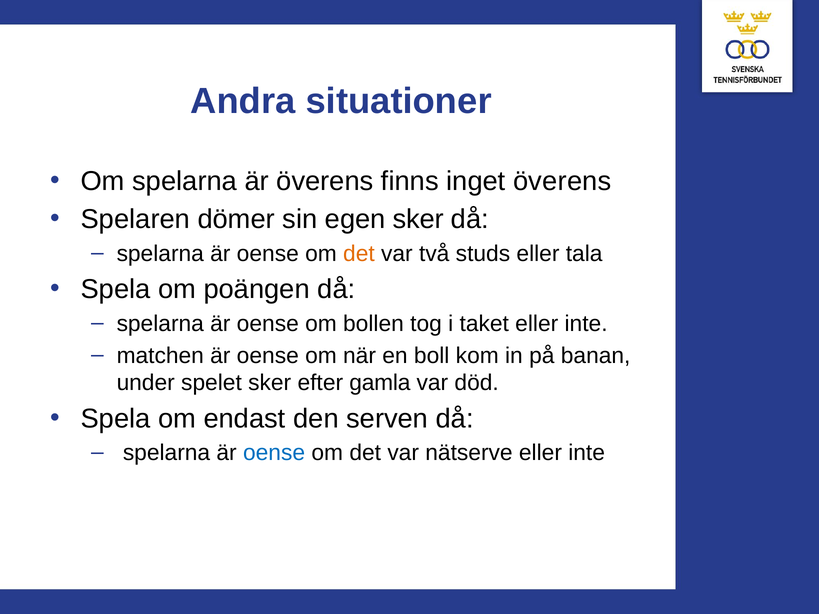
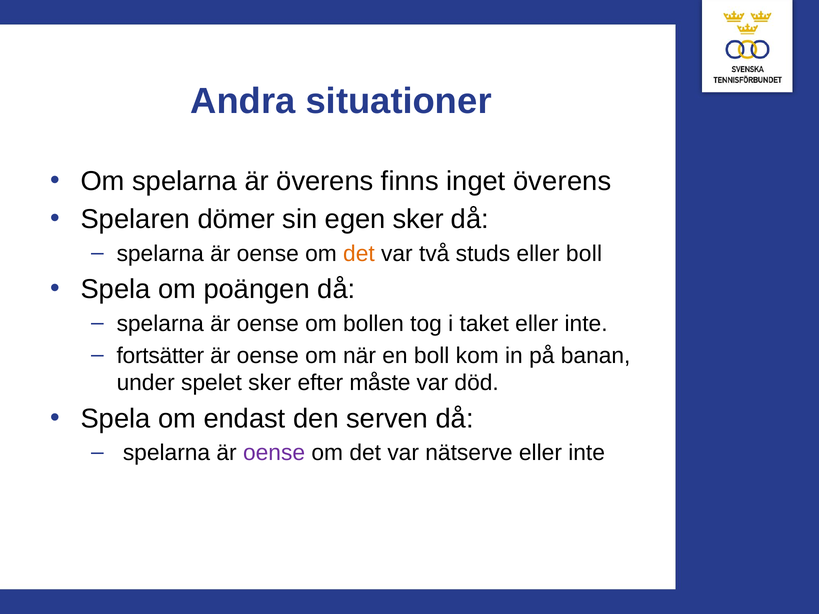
eller tala: tala -> boll (584, 254)
matchen: matchen -> fortsätter (160, 356)
gamla: gamla -> måste (380, 383)
oense colour: blue -> purple (274, 453)
